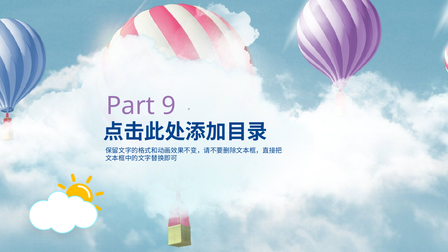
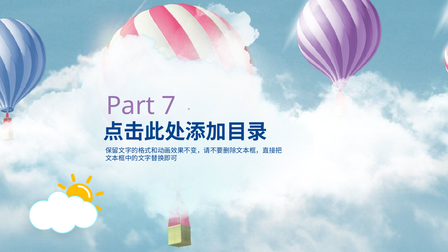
9: 9 -> 7 (169, 106)
